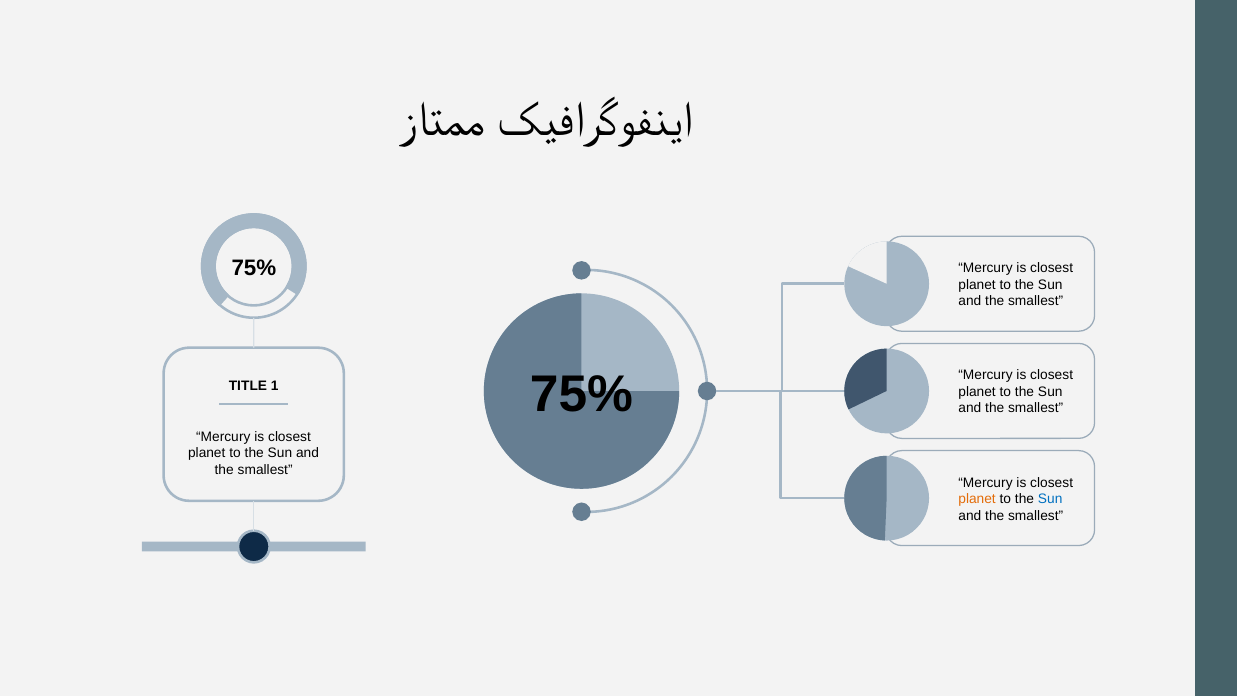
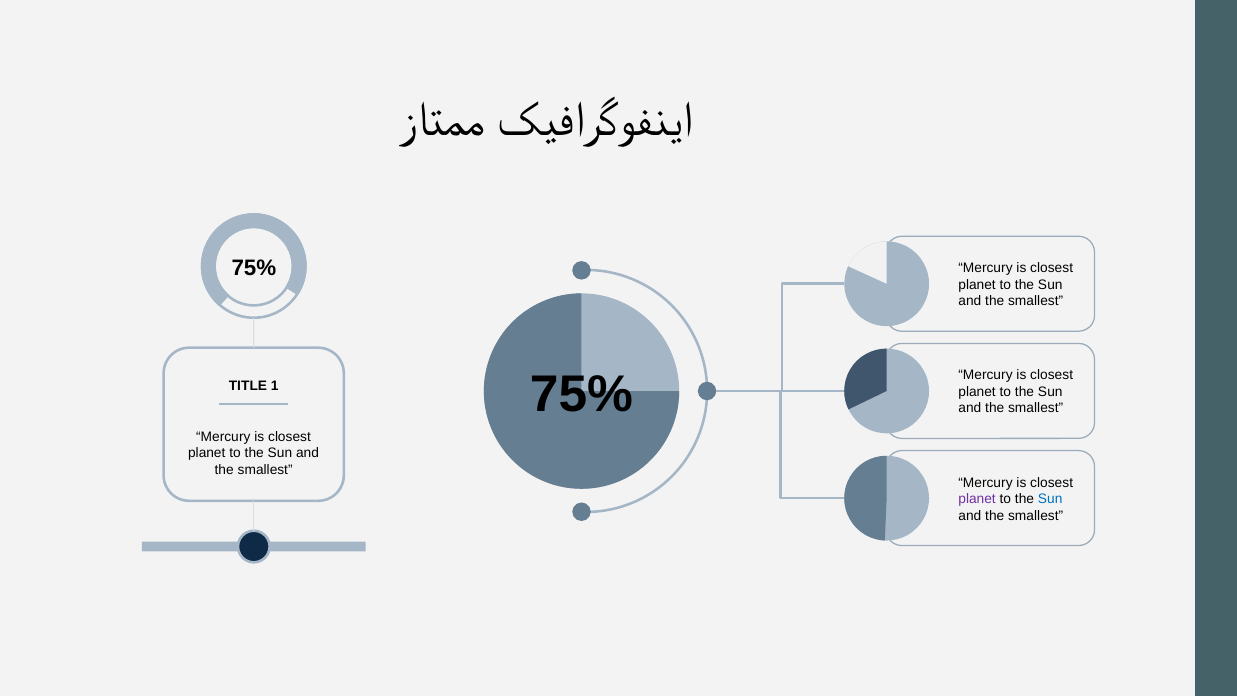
planet colour: orange -> purple (977, 499)
